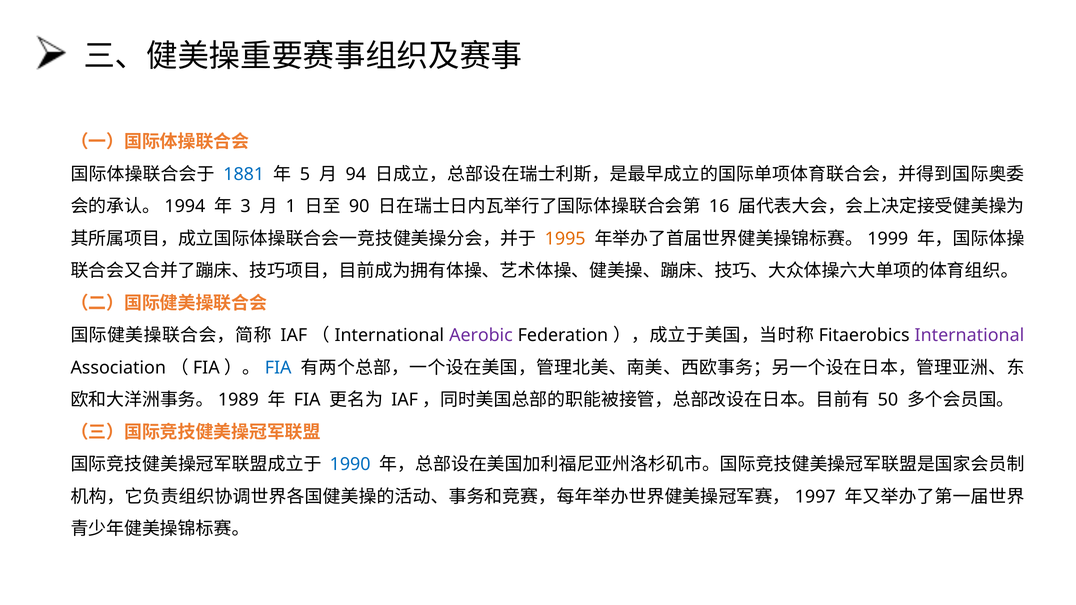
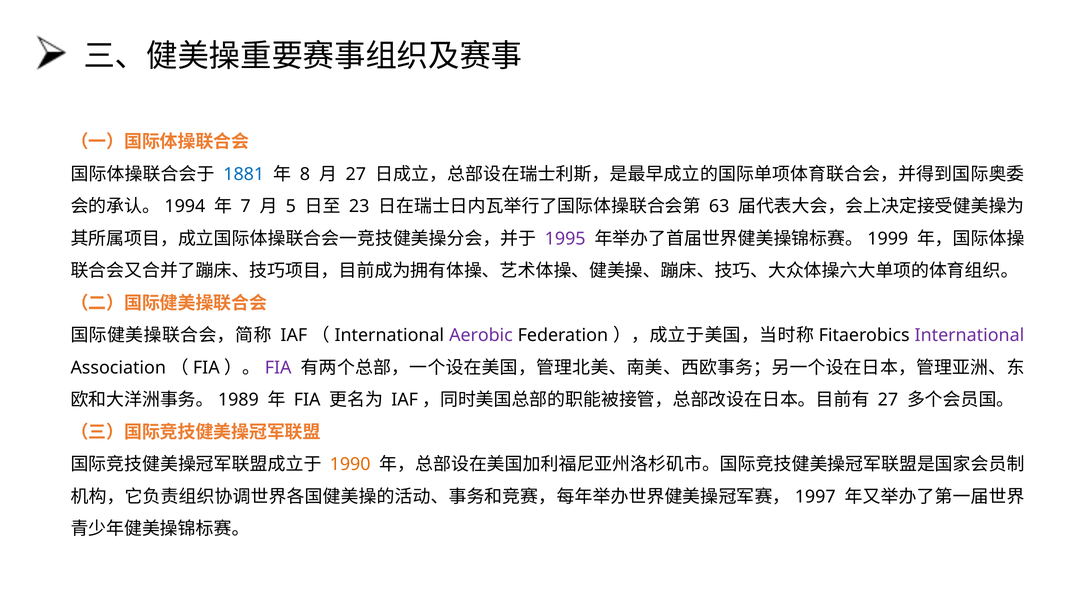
5: 5 -> 8 (305, 174)
94: 94 -> 27 (356, 174)
3: 3 -> 7 (246, 207)
1: 1 -> 5 (291, 207)
90: 90 -> 23 (359, 207)
16: 16 -> 63 (719, 207)
1995 colour: orange -> purple (565, 239)
FIA colour: blue -> purple (278, 368)
50: 50 -> 27 (888, 400)
1990 colour: blue -> orange (350, 465)
